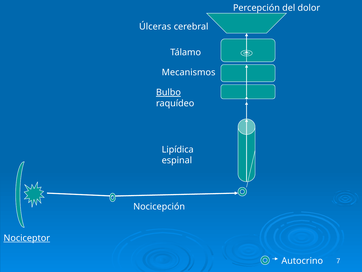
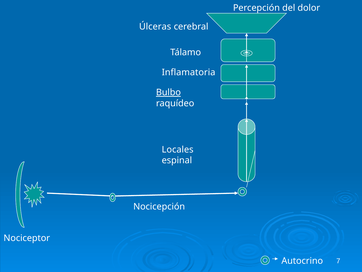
Mecanismos: Mecanismos -> Inflamatoria (189, 72)
Lipídica: Lipídica -> Locales (178, 149)
Nociceptor underline: present -> none (27, 238)
